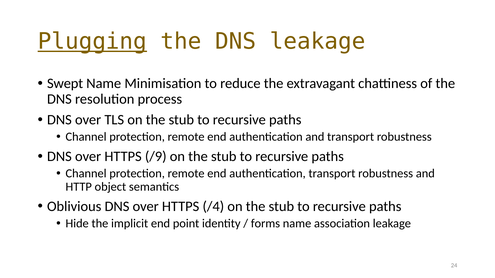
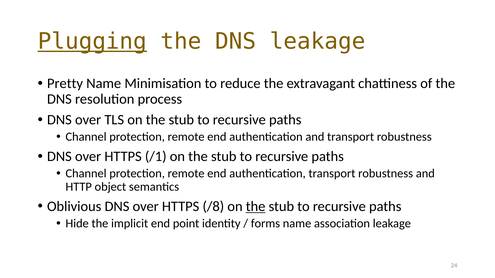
Swept: Swept -> Pretty (65, 84)
/9: /9 -> /1 (156, 157)
/4: /4 -> /8 (213, 207)
the underline: none -> present (256, 207)
